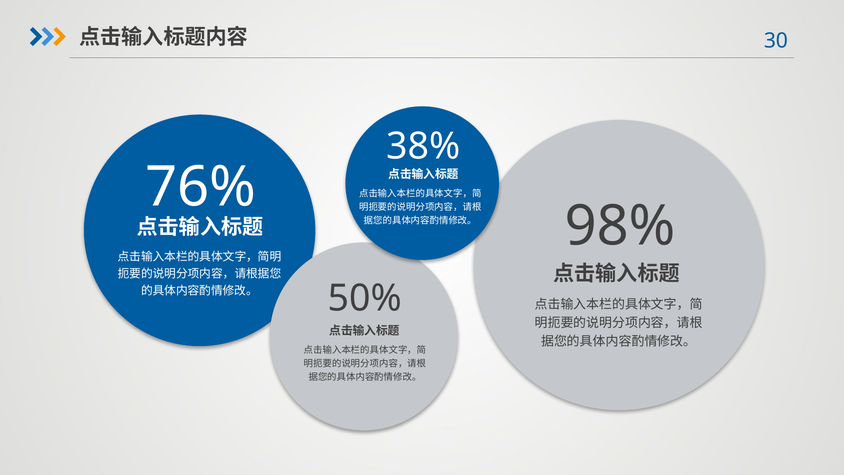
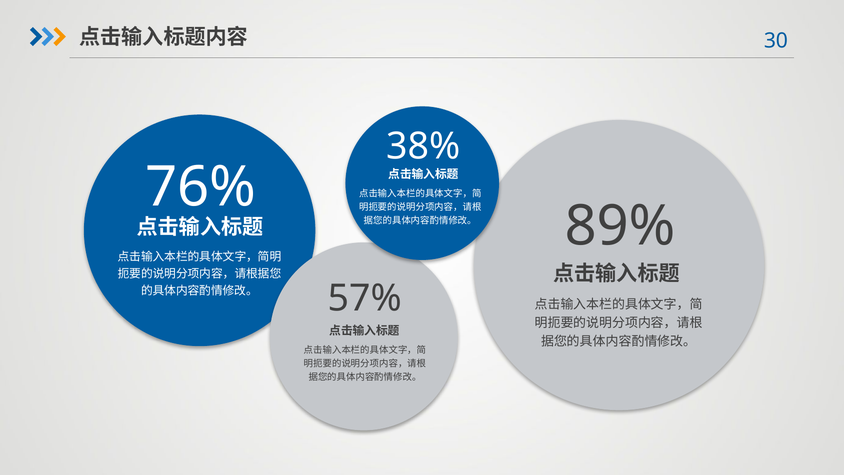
98%: 98% -> 89% (620, 226)
50%: 50% -> 57% (365, 298)
